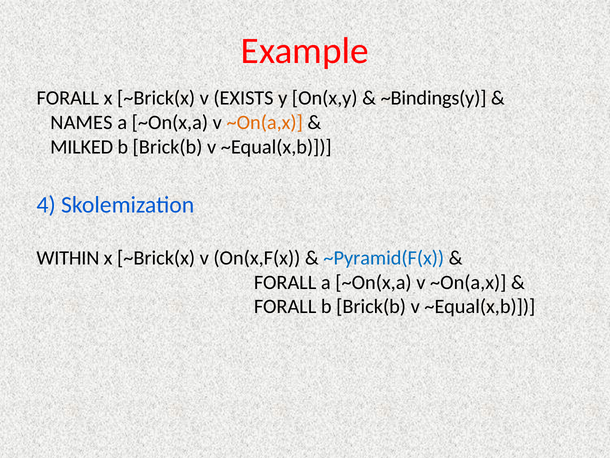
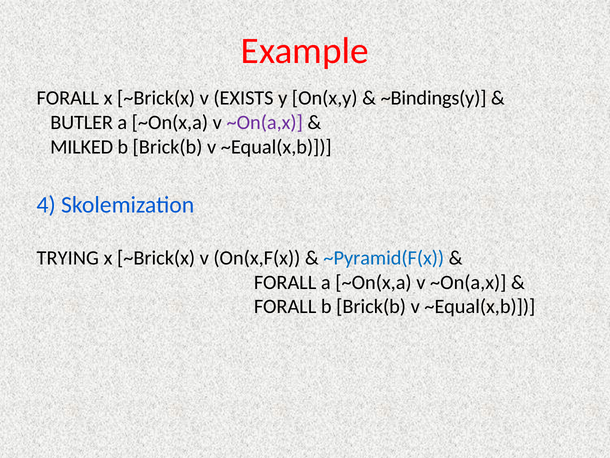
NAMES: NAMES -> BUTLER (82, 122)
~On(a,x colour: orange -> purple (265, 122)
WITHIN: WITHIN -> TRYING (68, 258)
